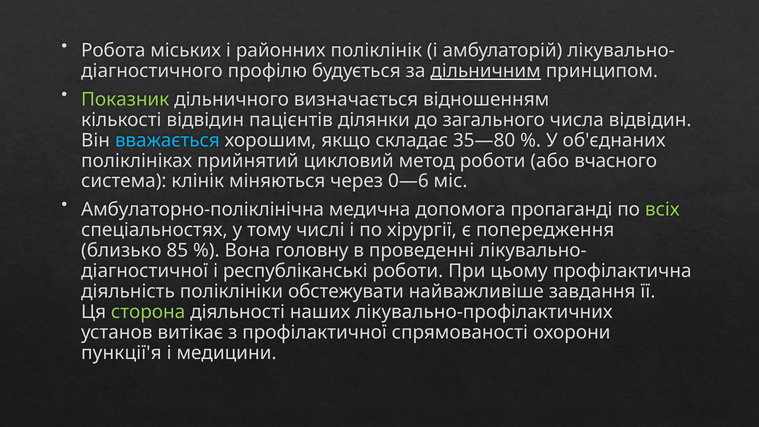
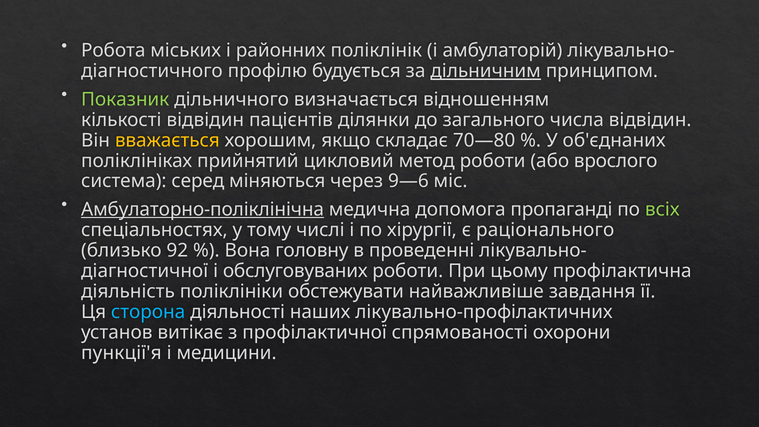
вважається colour: light blue -> yellow (167, 140)
35—80: 35—80 -> 70—80 (484, 140)
вчасного: вчасного -> врослого (616, 161)
клінік: клінік -> серед (198, 181)
0—6: 0—6 -> 9—6 (408, 181)
Амбулаторно-поліклінічна underline: none -> present (203, 209)
попередження: попередження -> раціонального (545, 230)
85: 85 -> 92 (177, 250)
республіканські: республіканські -> обслуговуваних (295, 271)
сторона colour: light green -> light blue (148, 312)
